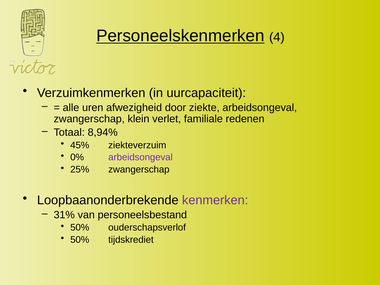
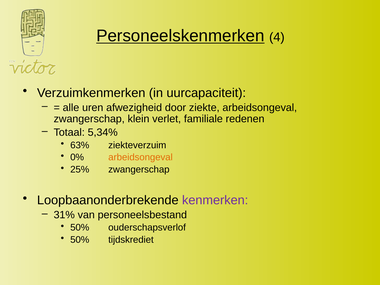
8,94%: 8,94% -> 5,34% (103, 132)
45%: 45% -> 63% (80, 145)
arbeidsongeval colour: purple -> orange (140, 157)
